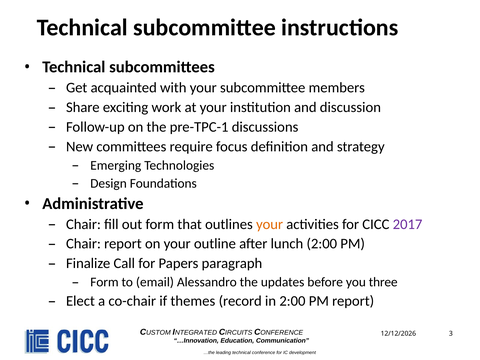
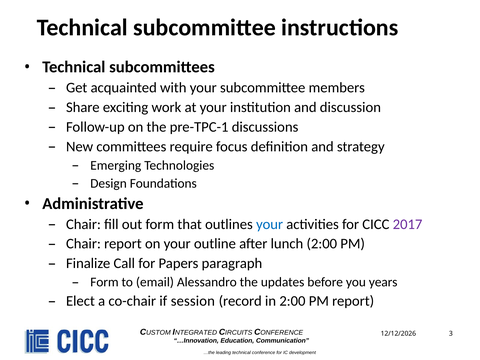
your colour: orange -> blue (270, 224)
three: three -> years (383, 282)
themes: themes -> session (193, 301)
